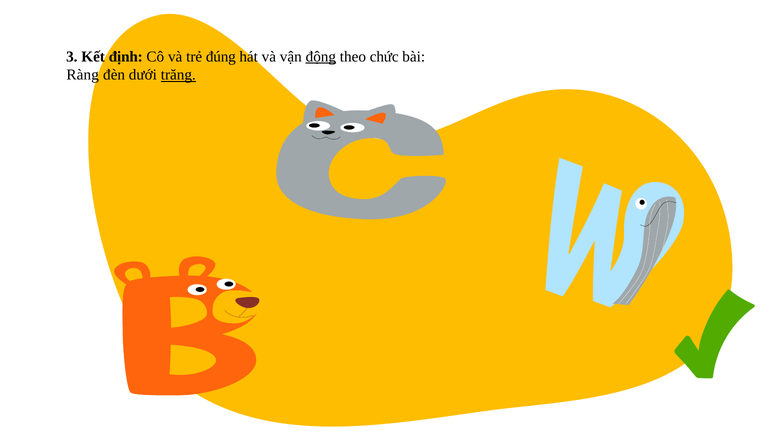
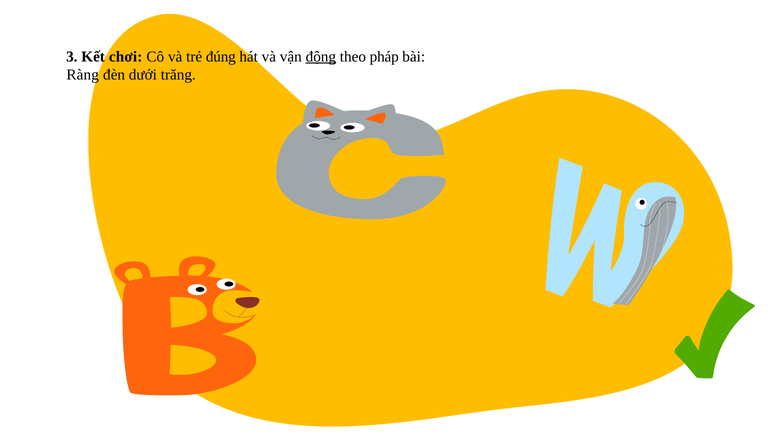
định: định -> chơi (126, 57)
chức: chức -> pháp (384, 57)
trăng underline: present -> none (178, 75)
